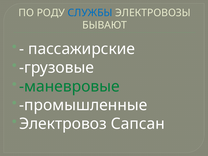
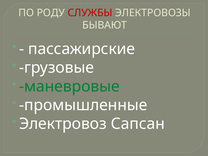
СЛУЖБЫ colour: blue -> red (90, 13)
